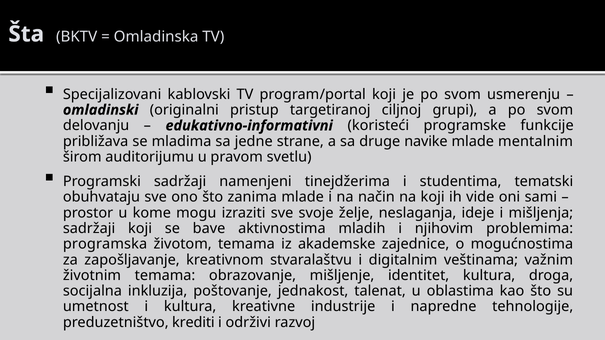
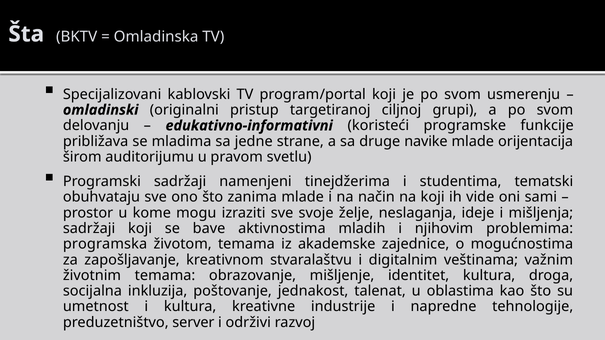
mentalnim: mentalnim -> orijentacija (536, 141)
krediti: krediti -> server (193, 323)
